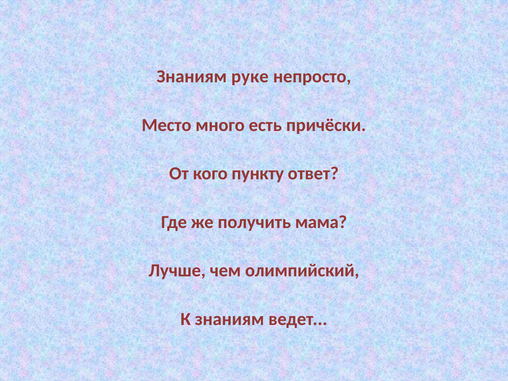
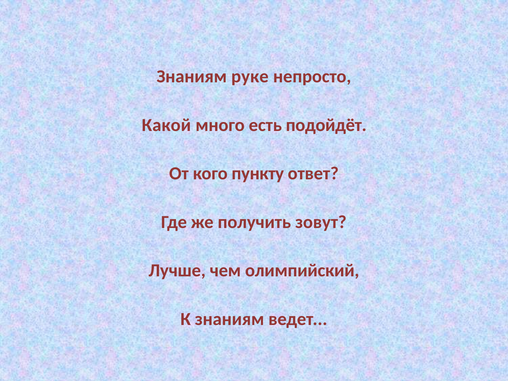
Место: Место -> Какой (166, 125)
причёски: причёски -> подойдёт (326, 125)
мама: мама -> зовут (321, 222)
